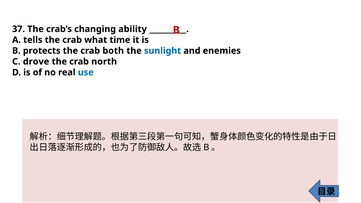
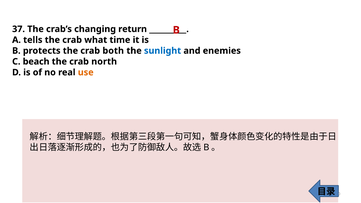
ability: ability -> return (133, 29)
drove: drove -> beach (36, 62)
use colour: blue -> orange (86, 72)
